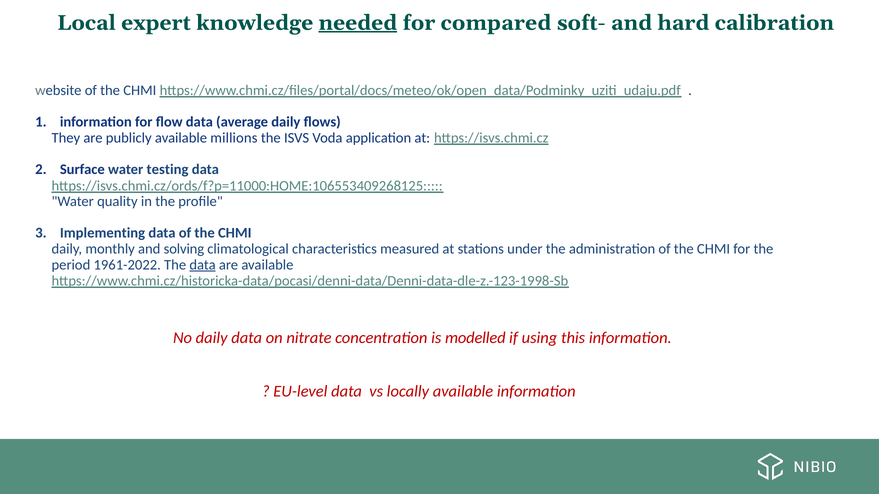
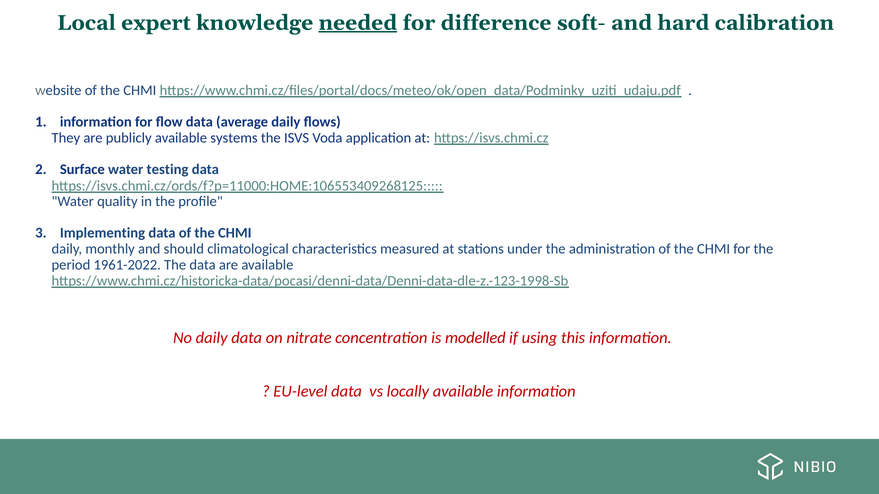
compared: compared -> difference (496, 23)
millions: millions -> systems (234, 138)
solving: solving -> should (184, 249)
data underline: present -> none (203, 265)
